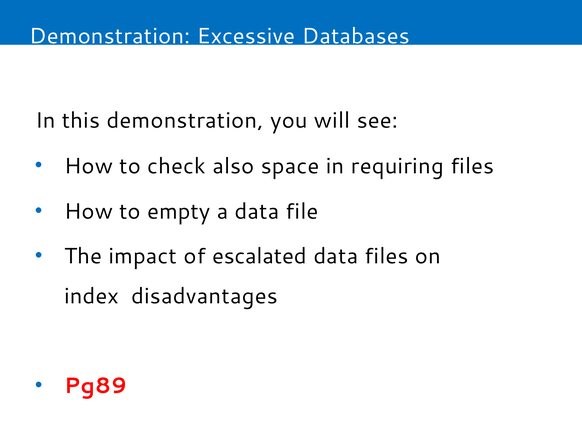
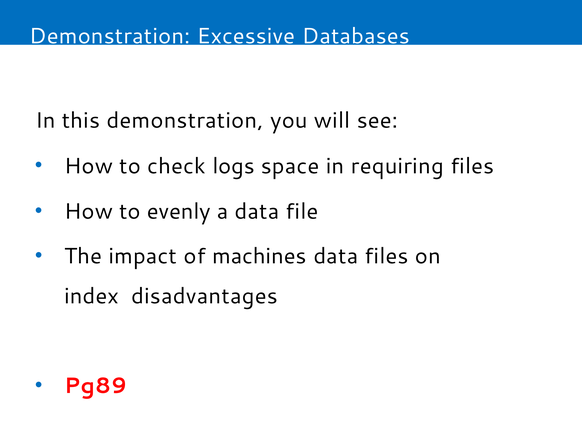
also: also -> logs (234, 166)
empty: empty -> evenly (179, 212)
escalated: escalated -> machines (259, 257)
